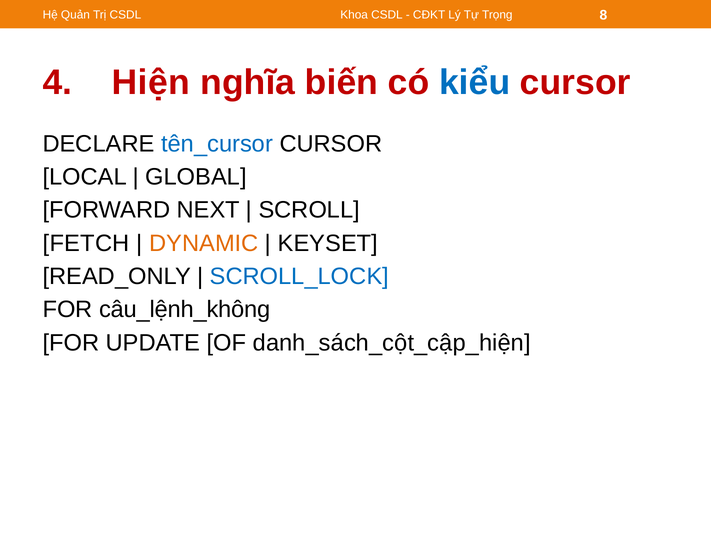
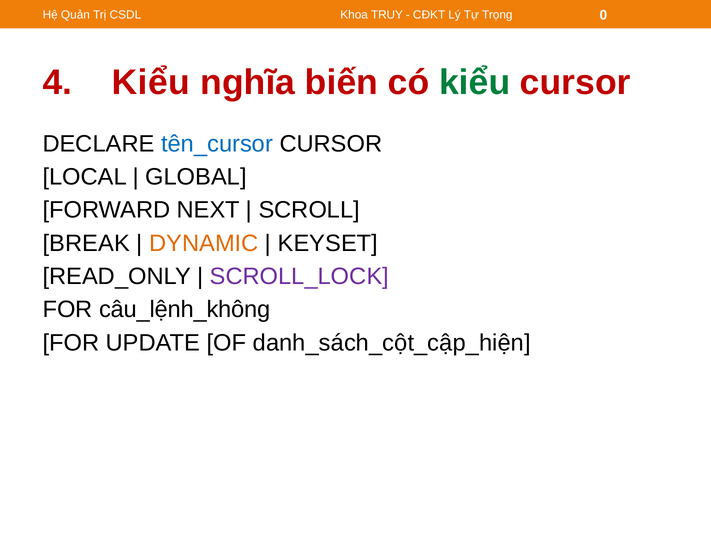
Khoa CSDL: CSDL -> TRUY (387, 15)
8: 8 -> 0 (603, 15)
4 Hiện: Hiện -> Kiểu (151, 82)
kiểu colour: blue -> green (475, 82)
FETCH: FETCH -> BREAK (86, 243)
SCROLL_LOCK colour: blue -> purple (299, 277)
